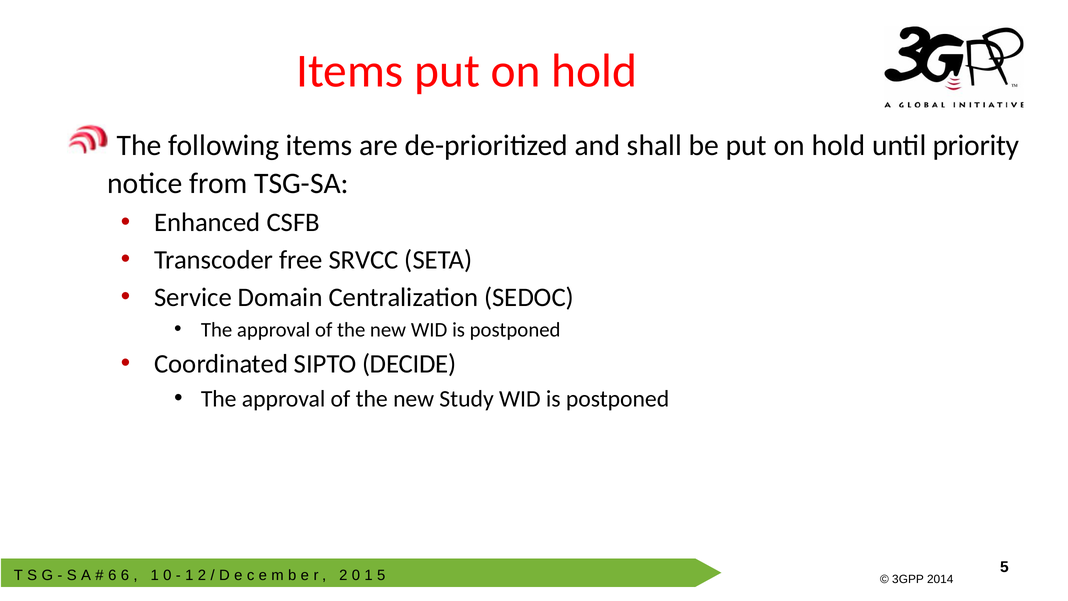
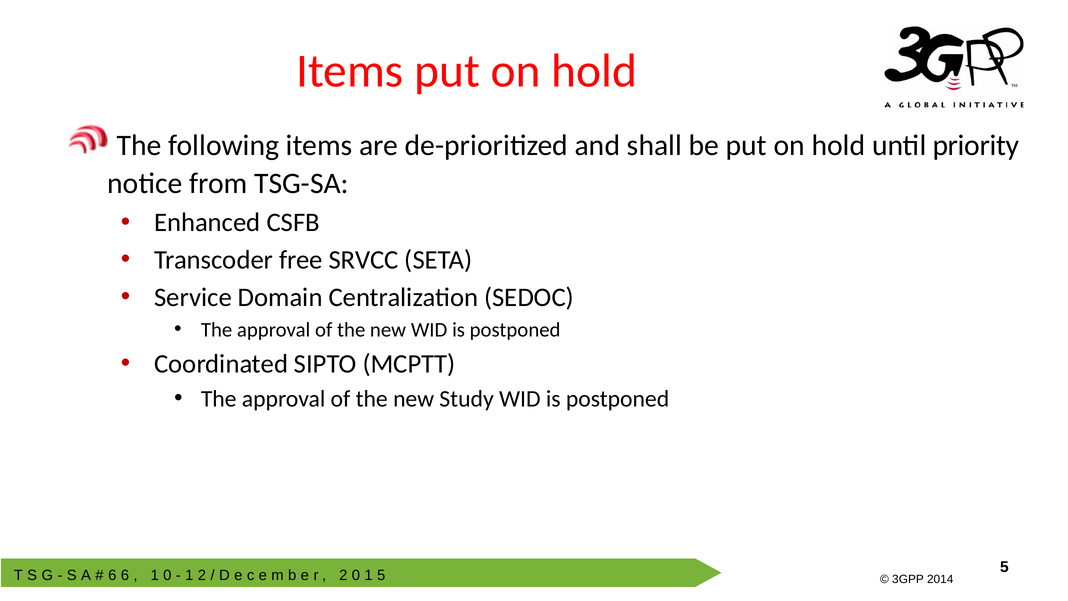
DECIDE: DECIDE -> MCPTT (409, 364)
